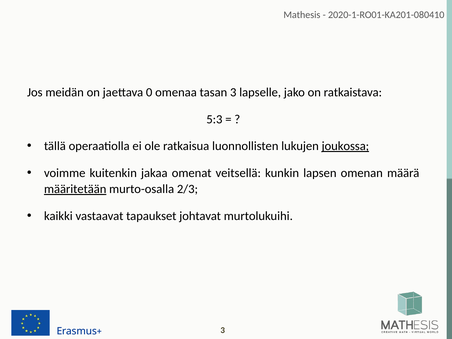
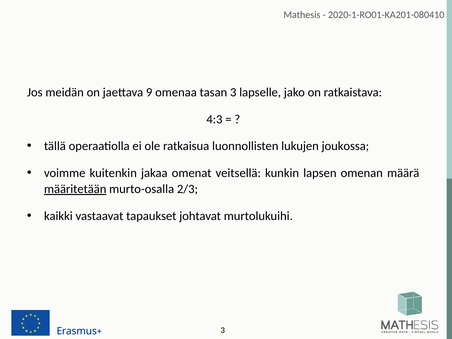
0: 0 -> 9 (149, 92)
5:3: 5:3 -> 4:3 (214, 119)
joukossa underline: present -> none (345, 146)
